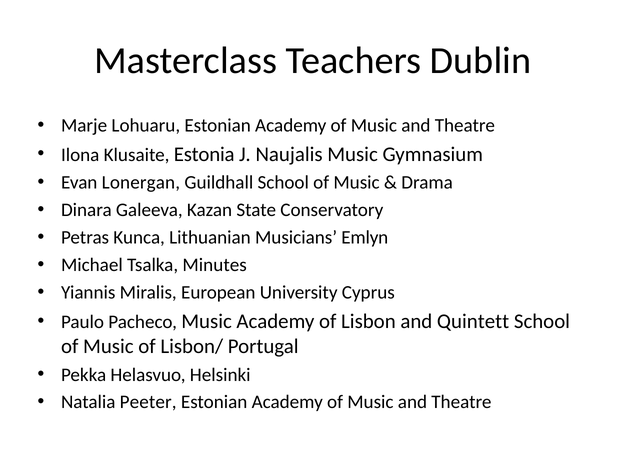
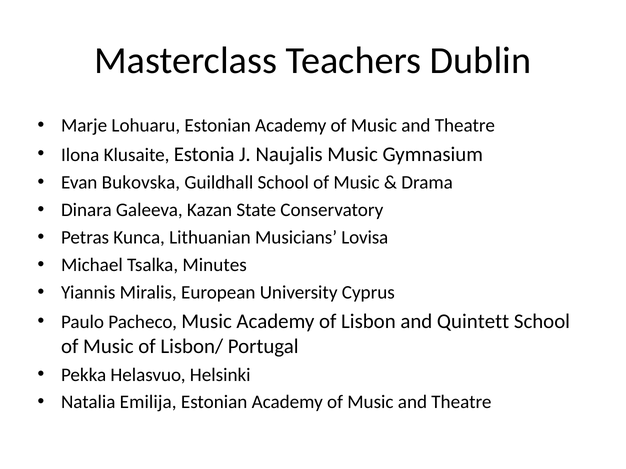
Lonergan: Lonergan -> Bukovska (141, 183)
Emlyn: Emlyn -> Lovisa (365, 238)
Peeter: Peeter -> Emilija (148, 403)
